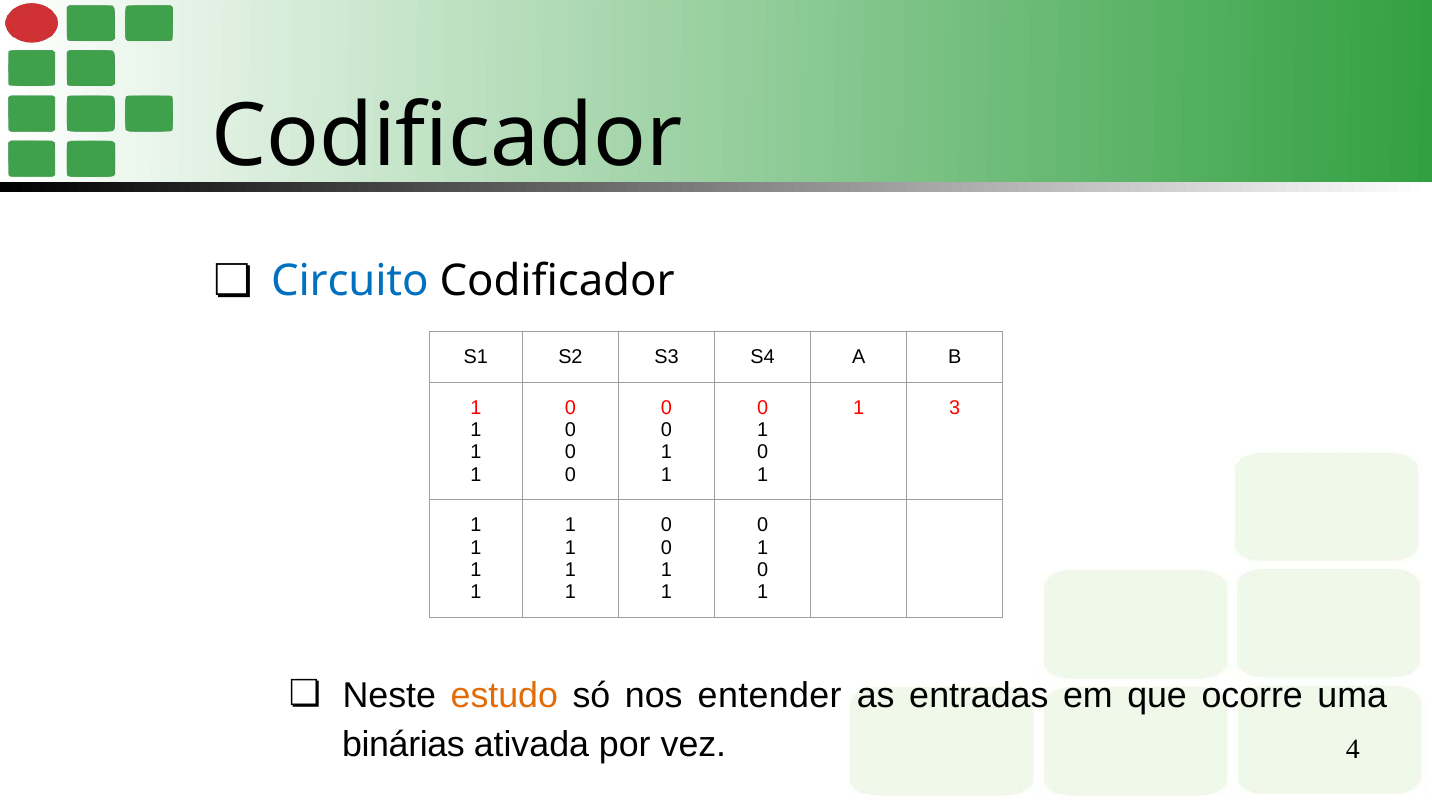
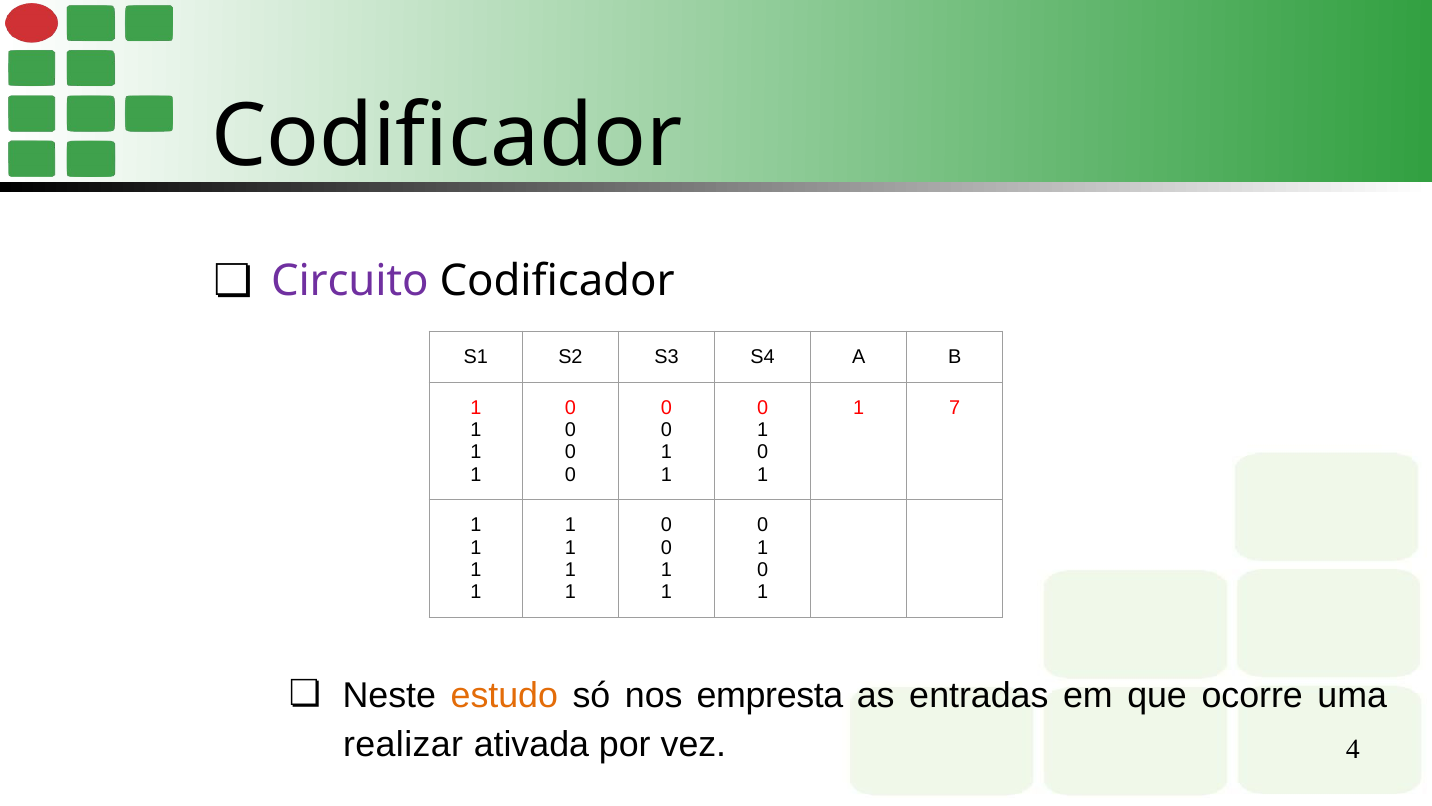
Circuito colour: blue -> purple (350, 281)
3: 3 -> 7 (955, 408)
entender: entender -> empresta (770, 695)
binárias: binárias -> realizar (403, 744)
